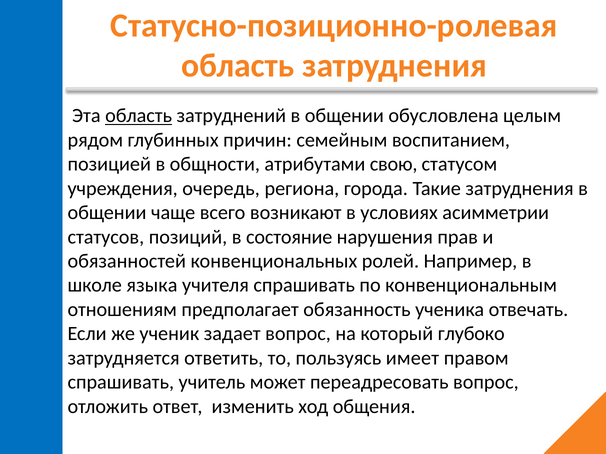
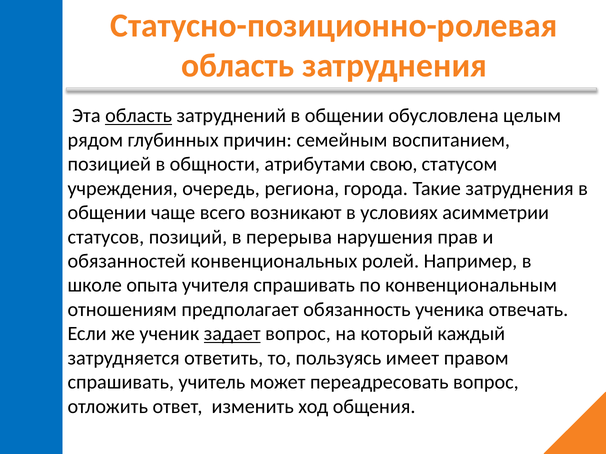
состояние: состояние -> перерыва (289, 237)
языка: языка -> опыта (152, 286)
задает underline: none -> present (232, 334)
глубоко: глубоко -> каждый (471, 334)
